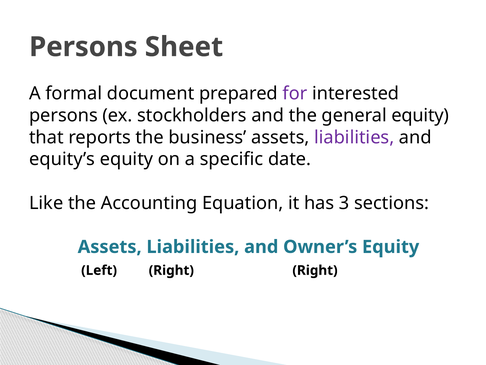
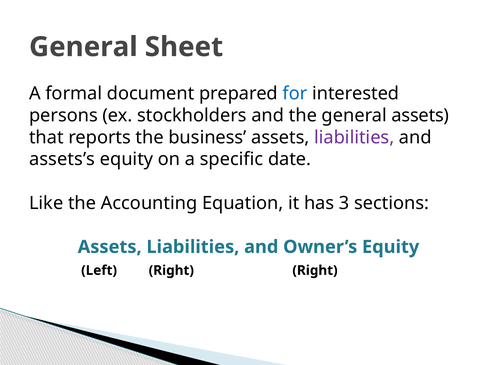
Persons: Persons -> General (83, 47)
for colour: purple -> blue (295, 93)
general equity: equity -> assets (420, 115)
equity’s: equity’s -> assets’s (62, 159)
